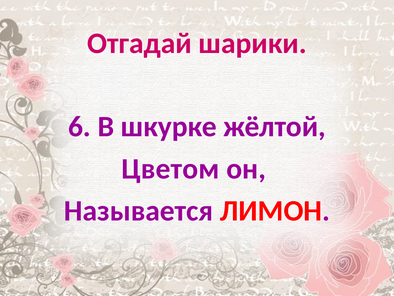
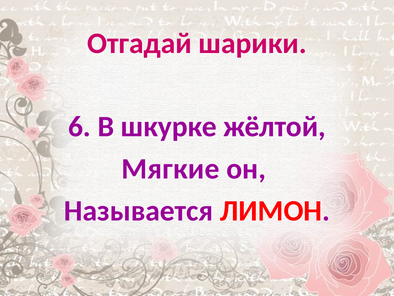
Цветом: Цветом -> Мягкие (170, 168)
